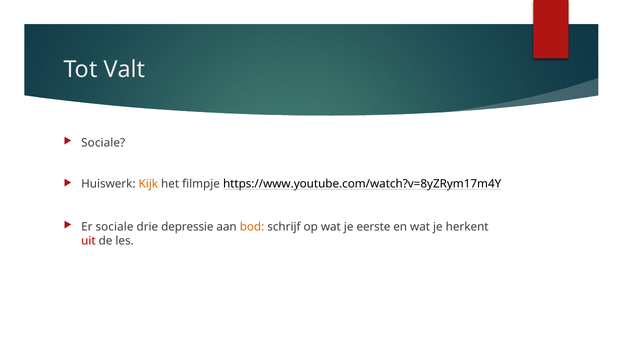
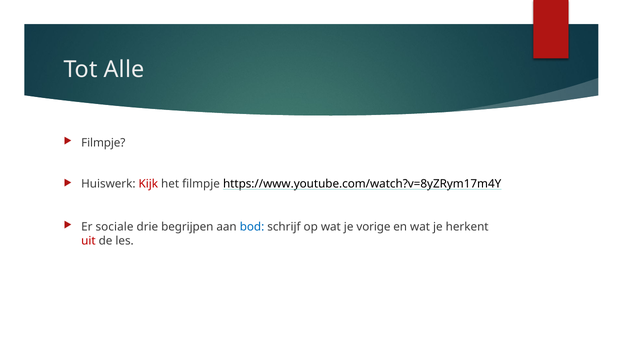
Valt: Valt -> Alle (124, 69)
Sociale: Sociale -> Filmpje (103, 143)
Kijk colour: orange -> red (148, 184)
depressie: depressie -> begrijpen (187, 227)
bod colour: orange -> blue (252, 227)
eerste: eerste -> vorige (373, 227)
